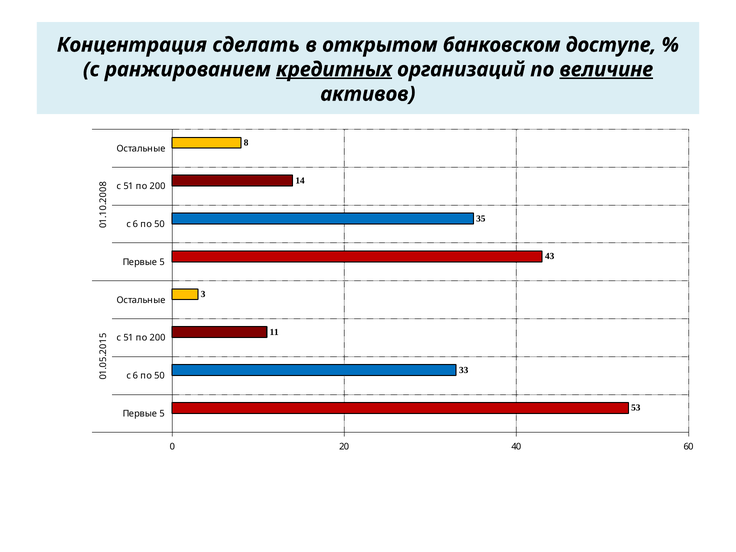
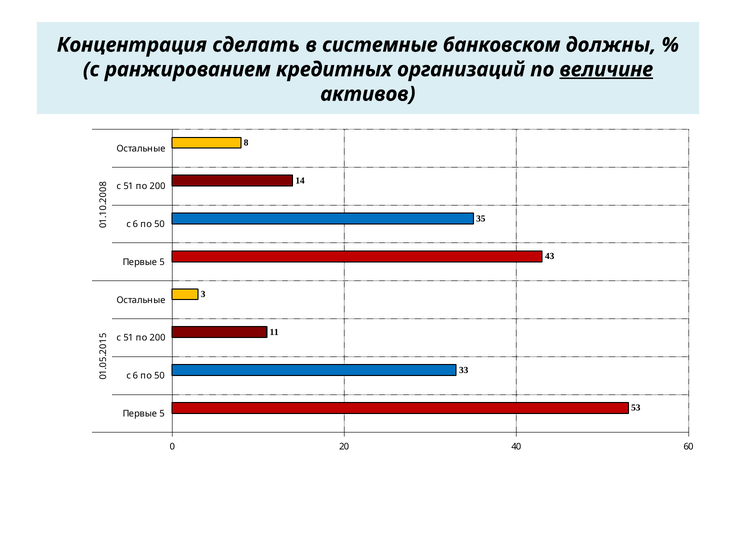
открытом: открытом -> системные (380, 45)
доступе: доступе -> должны (611, 45)
кредитных underline: present -> none (334, 70)
